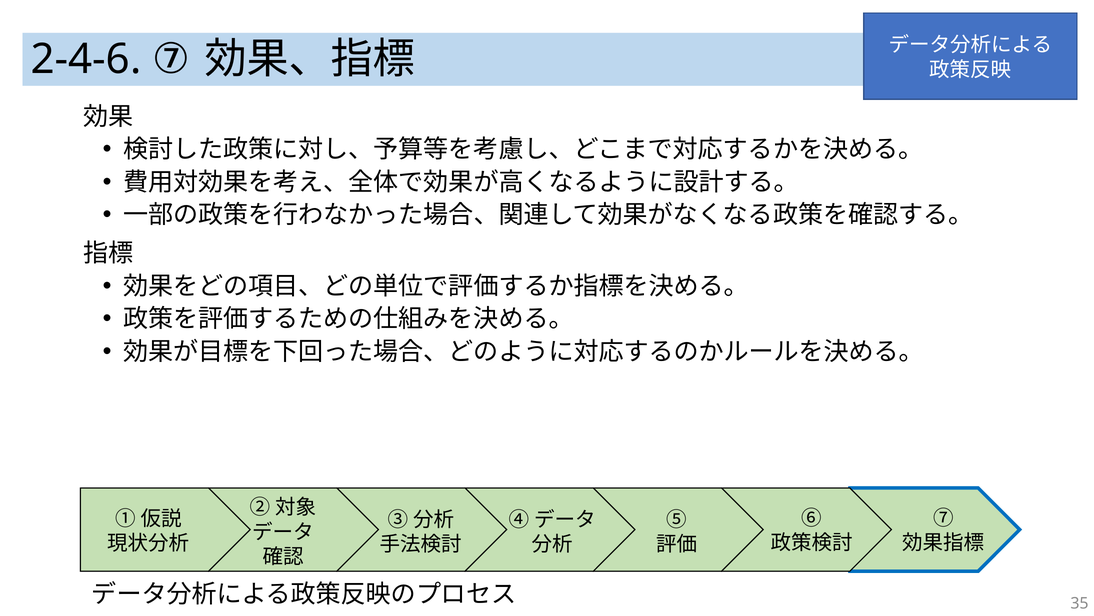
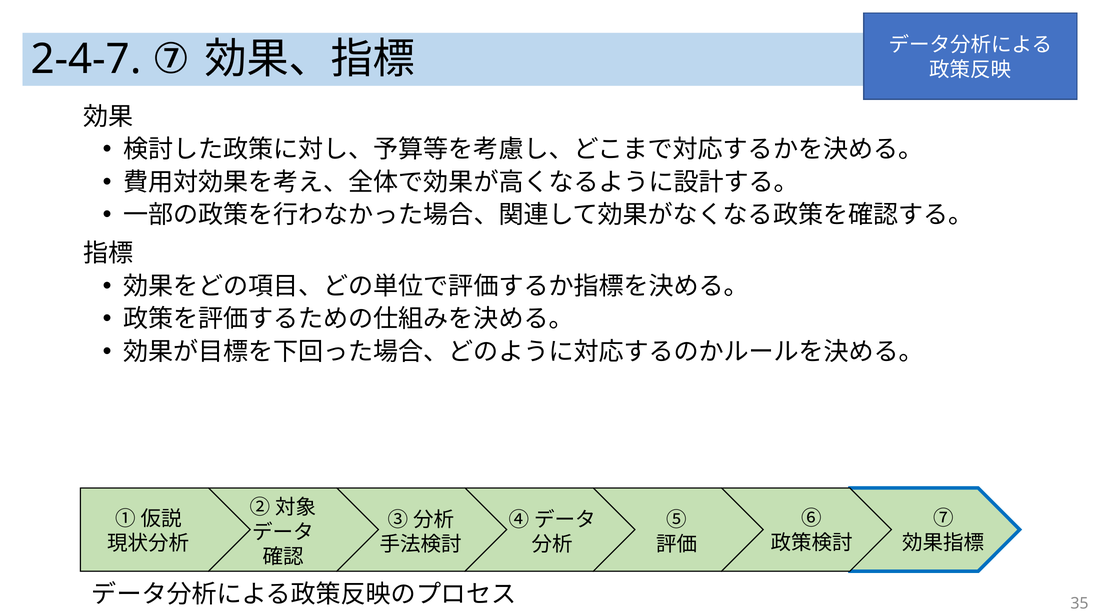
2-4-6: 2-4-6 -> 2-4-7 (86, 59)
